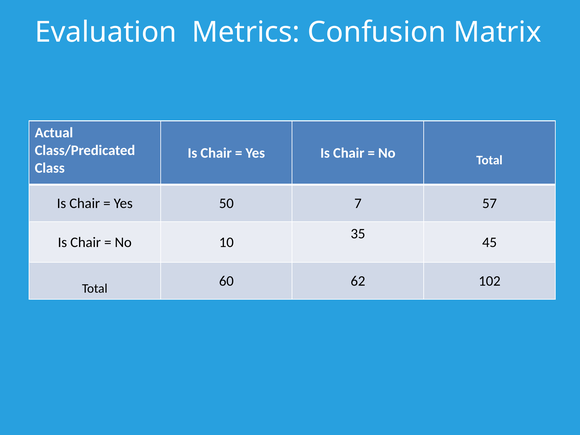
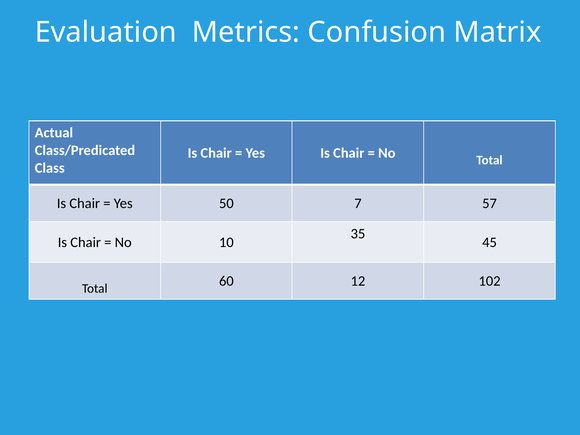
62: 62 -> 12 (358, 281)
